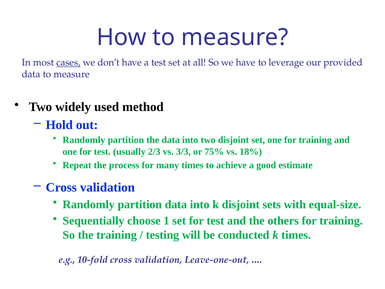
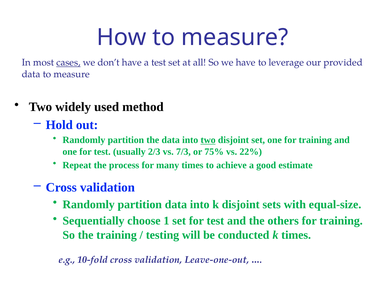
two underline: none -> present (208, 140)
3/3: 3/3 -> 7/3 (183, 151)
18%: 18% -> 22% (251, 151)
